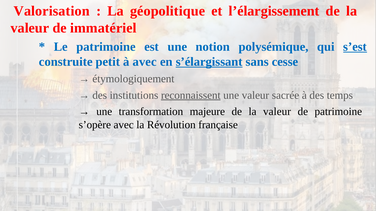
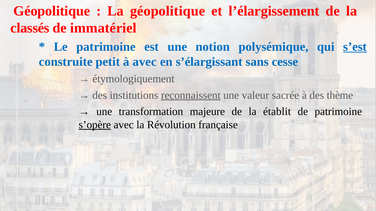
Valorisation: Valorisation -> Géopolitique (52, 11)
valeur: valeur -> classés (30, 28)
s’élargissant underline: present -> none (209, 62)
temps: temps -> thème (340, 95)
majeure de la valeur: valeur -> établit (277, 112)
s’opère underline: none -> present (95, 125)
